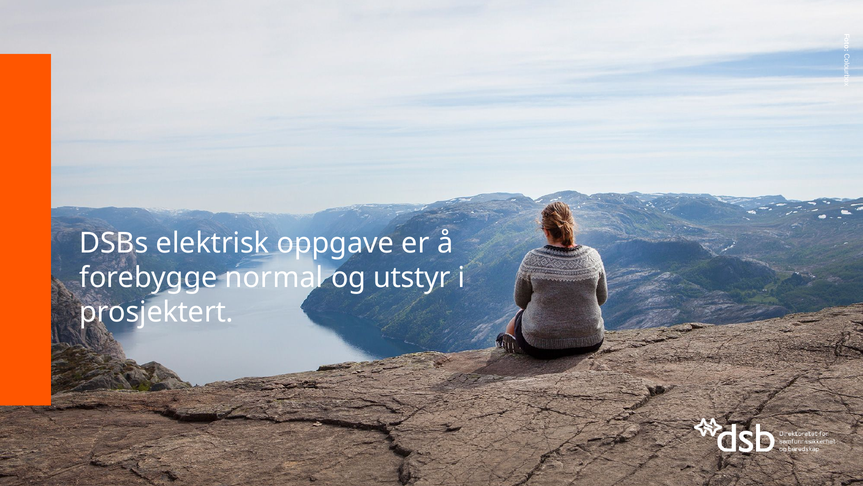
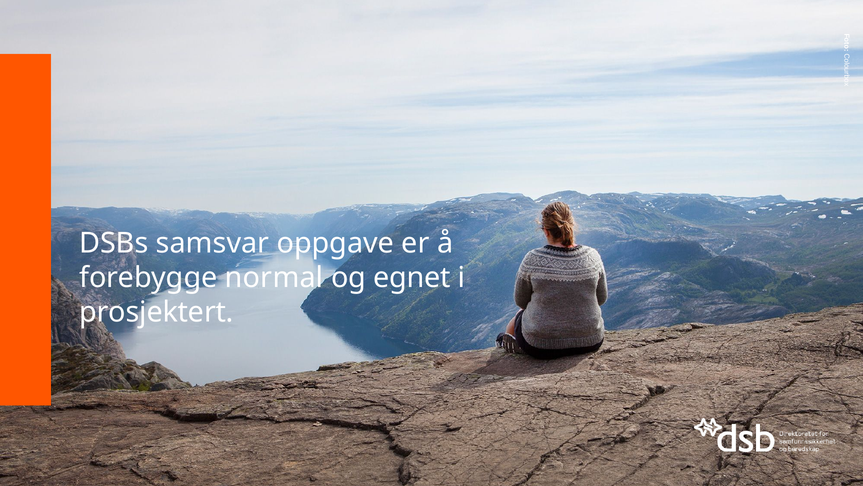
elektrisk: elektrisk -> samsvar (213, 243)
utstyr: utstyr -> egnet (412, 277)
